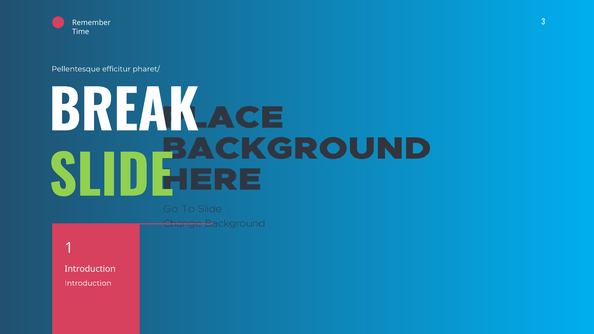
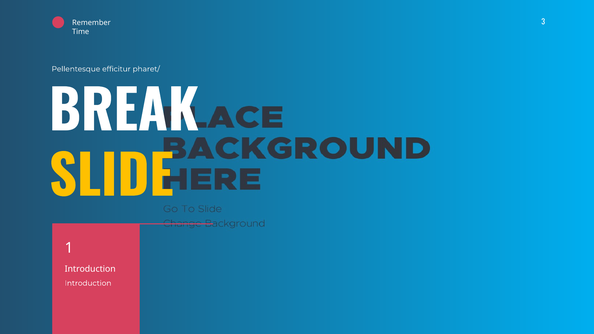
SLIDE colour: light green -> yellow (111, 178)
